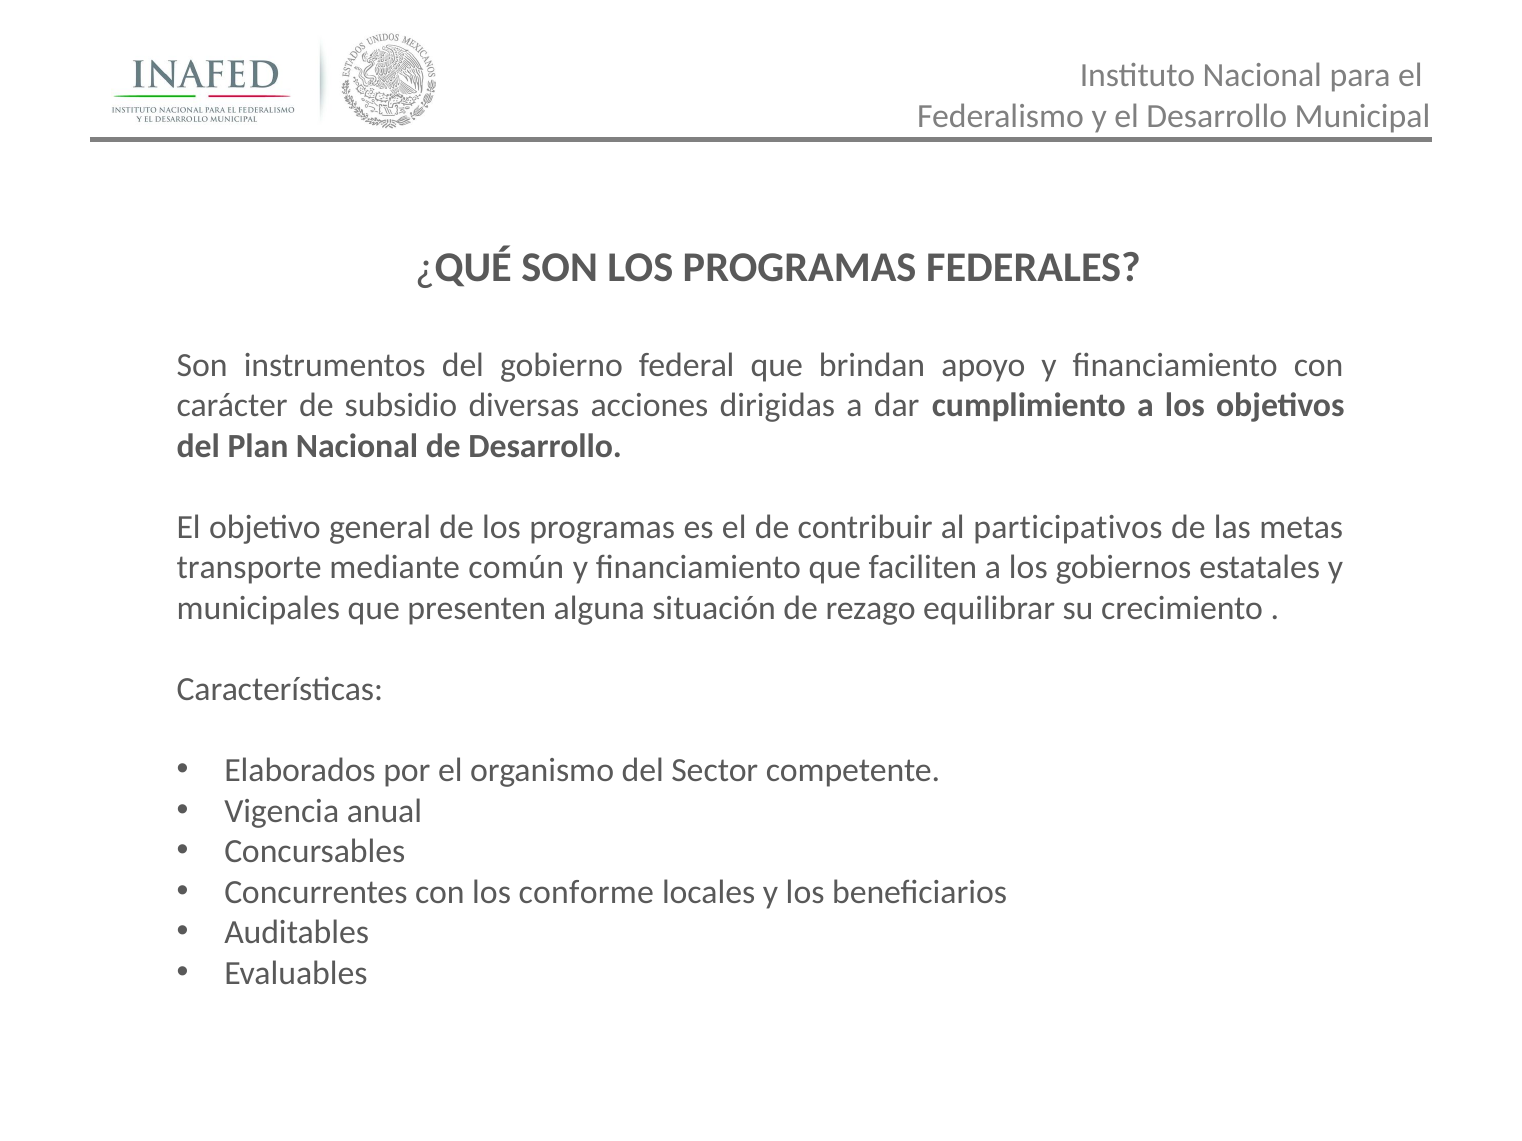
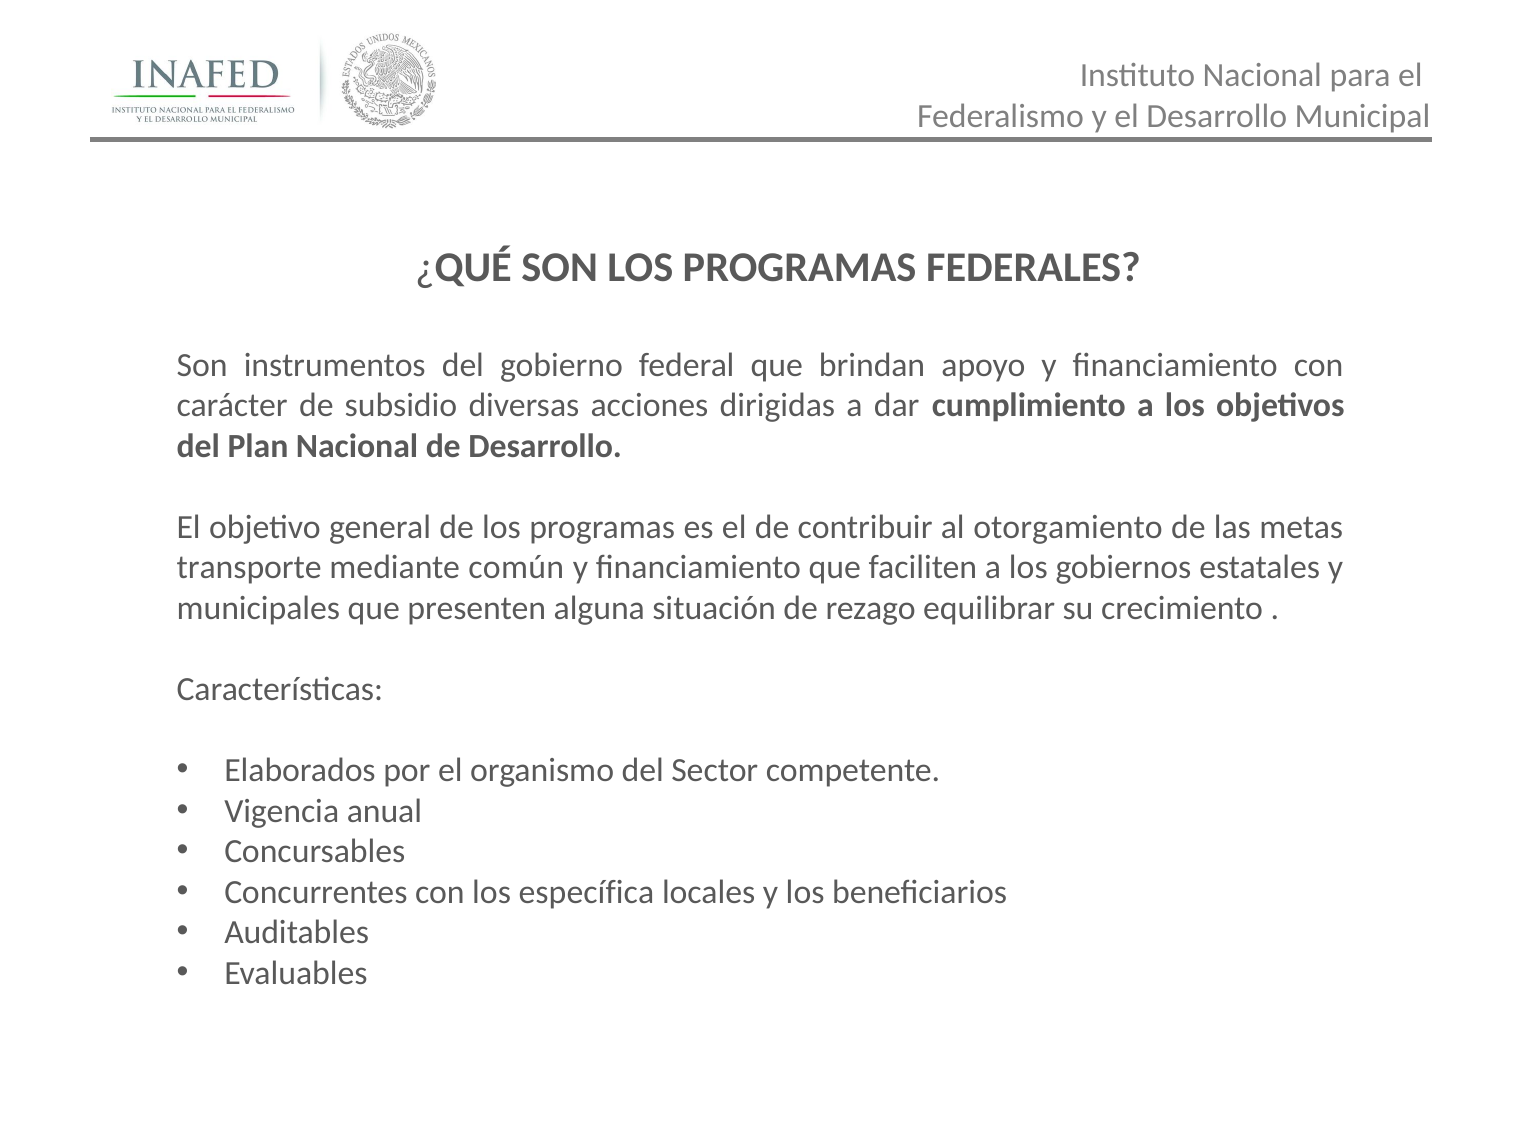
participativos: participativos -> otorgamiento (1068, 527)
conforme: conforme -> específica (586, 892)
